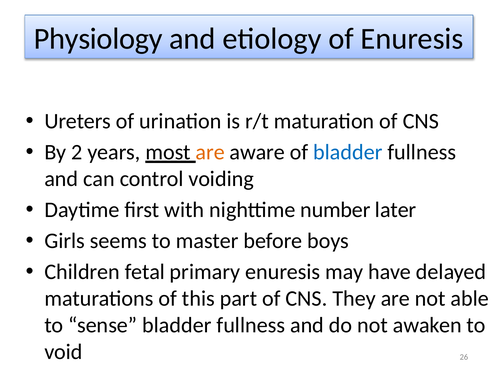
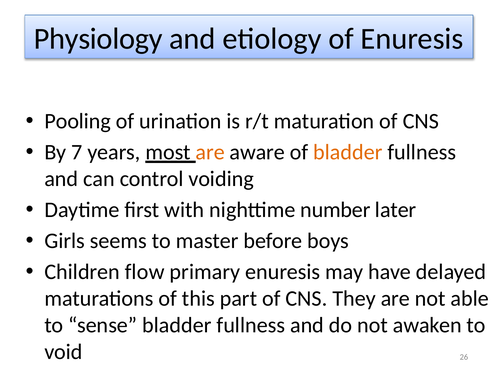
Ureters: Ureters -> Pooling (78, 121)
2: 2 -> 7 (77, 152)
bladder colour: blue -> orange (348, 152)
fetal: fetal -> flow (145, 272)
